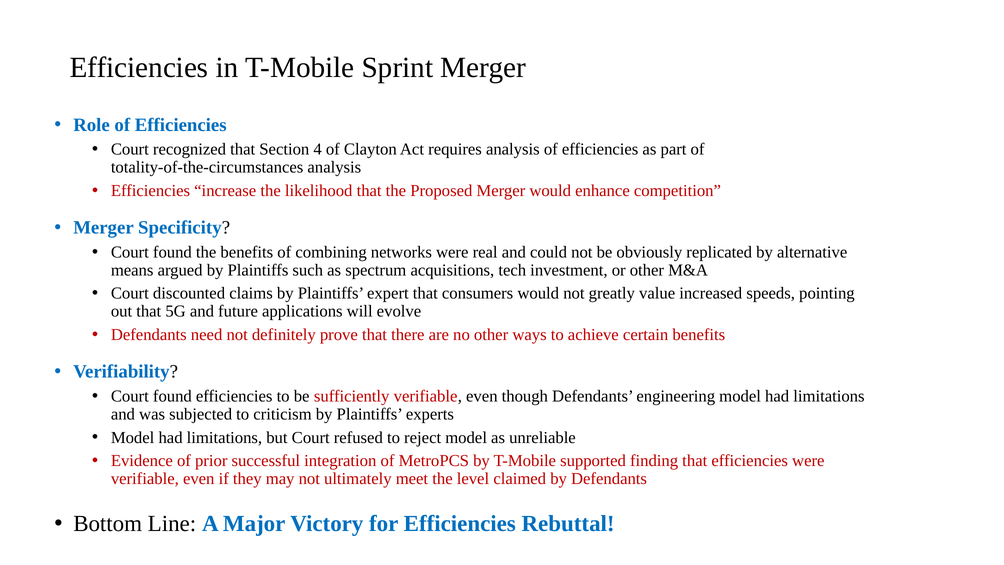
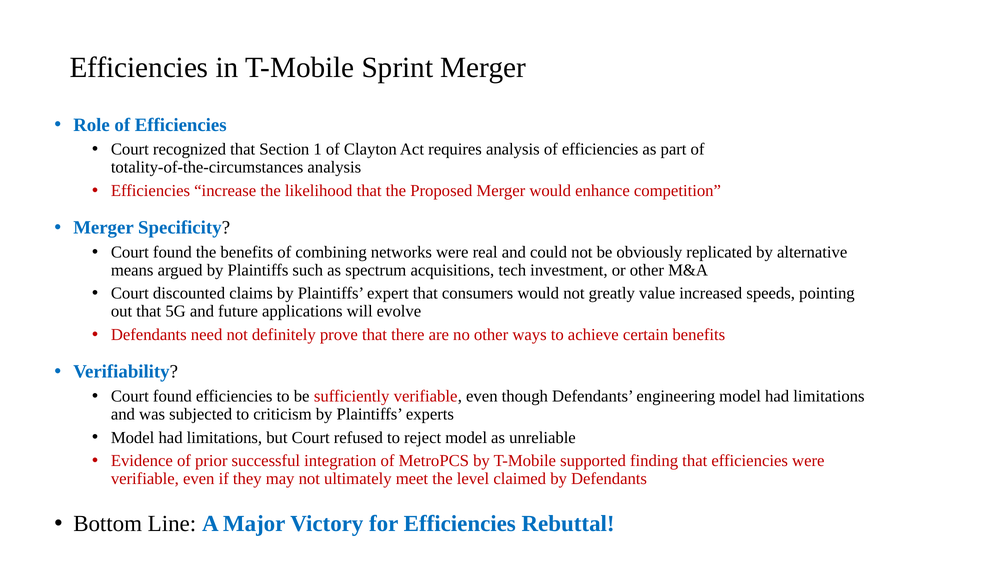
4: 4 -> 1 (318, 149)
